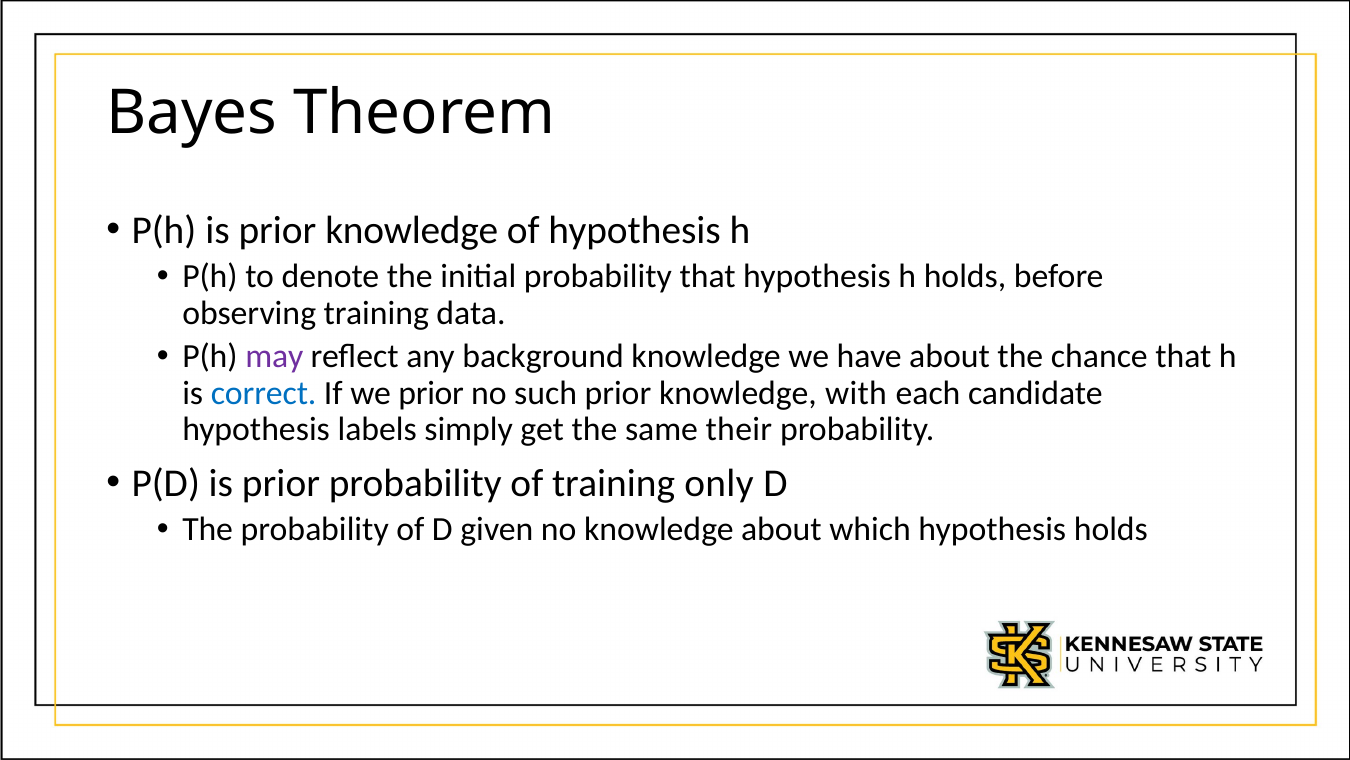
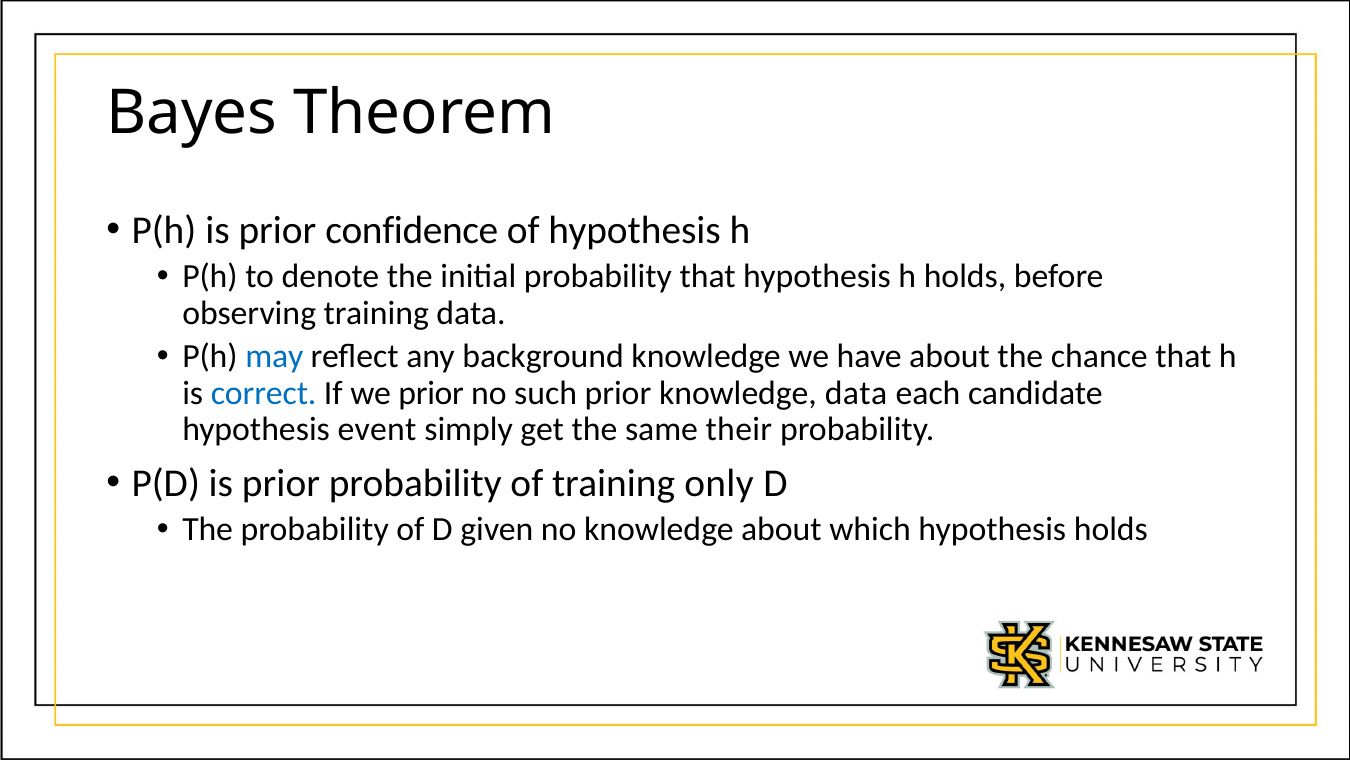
is prior knowledge: knowledge -> confidence (412, 230)
may colour: purple -> blue (274, 356)
knowledge with: with -> data (856, 393)
labels: labels -> event (377, 429)
